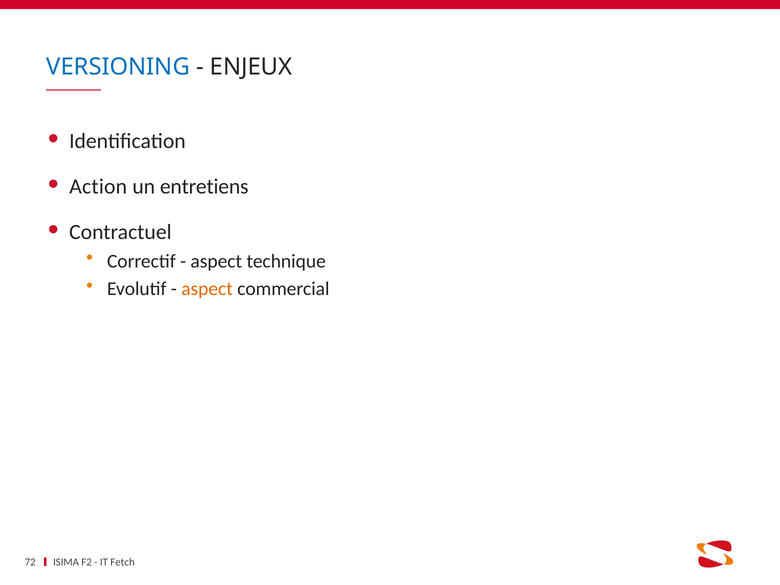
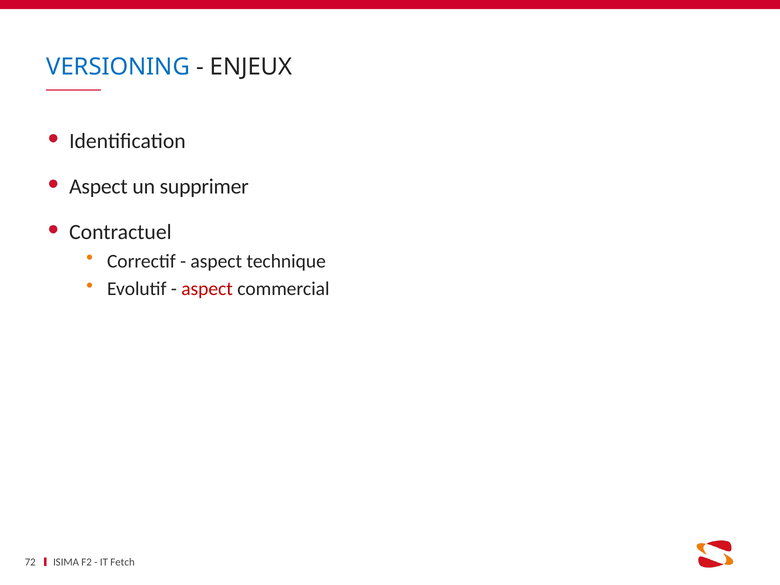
Action: Action -> Aspect (98, 187)
entretiens: entretiens -> supprimer (204, 187)
aspect colour: orange -> red (207, 289)
